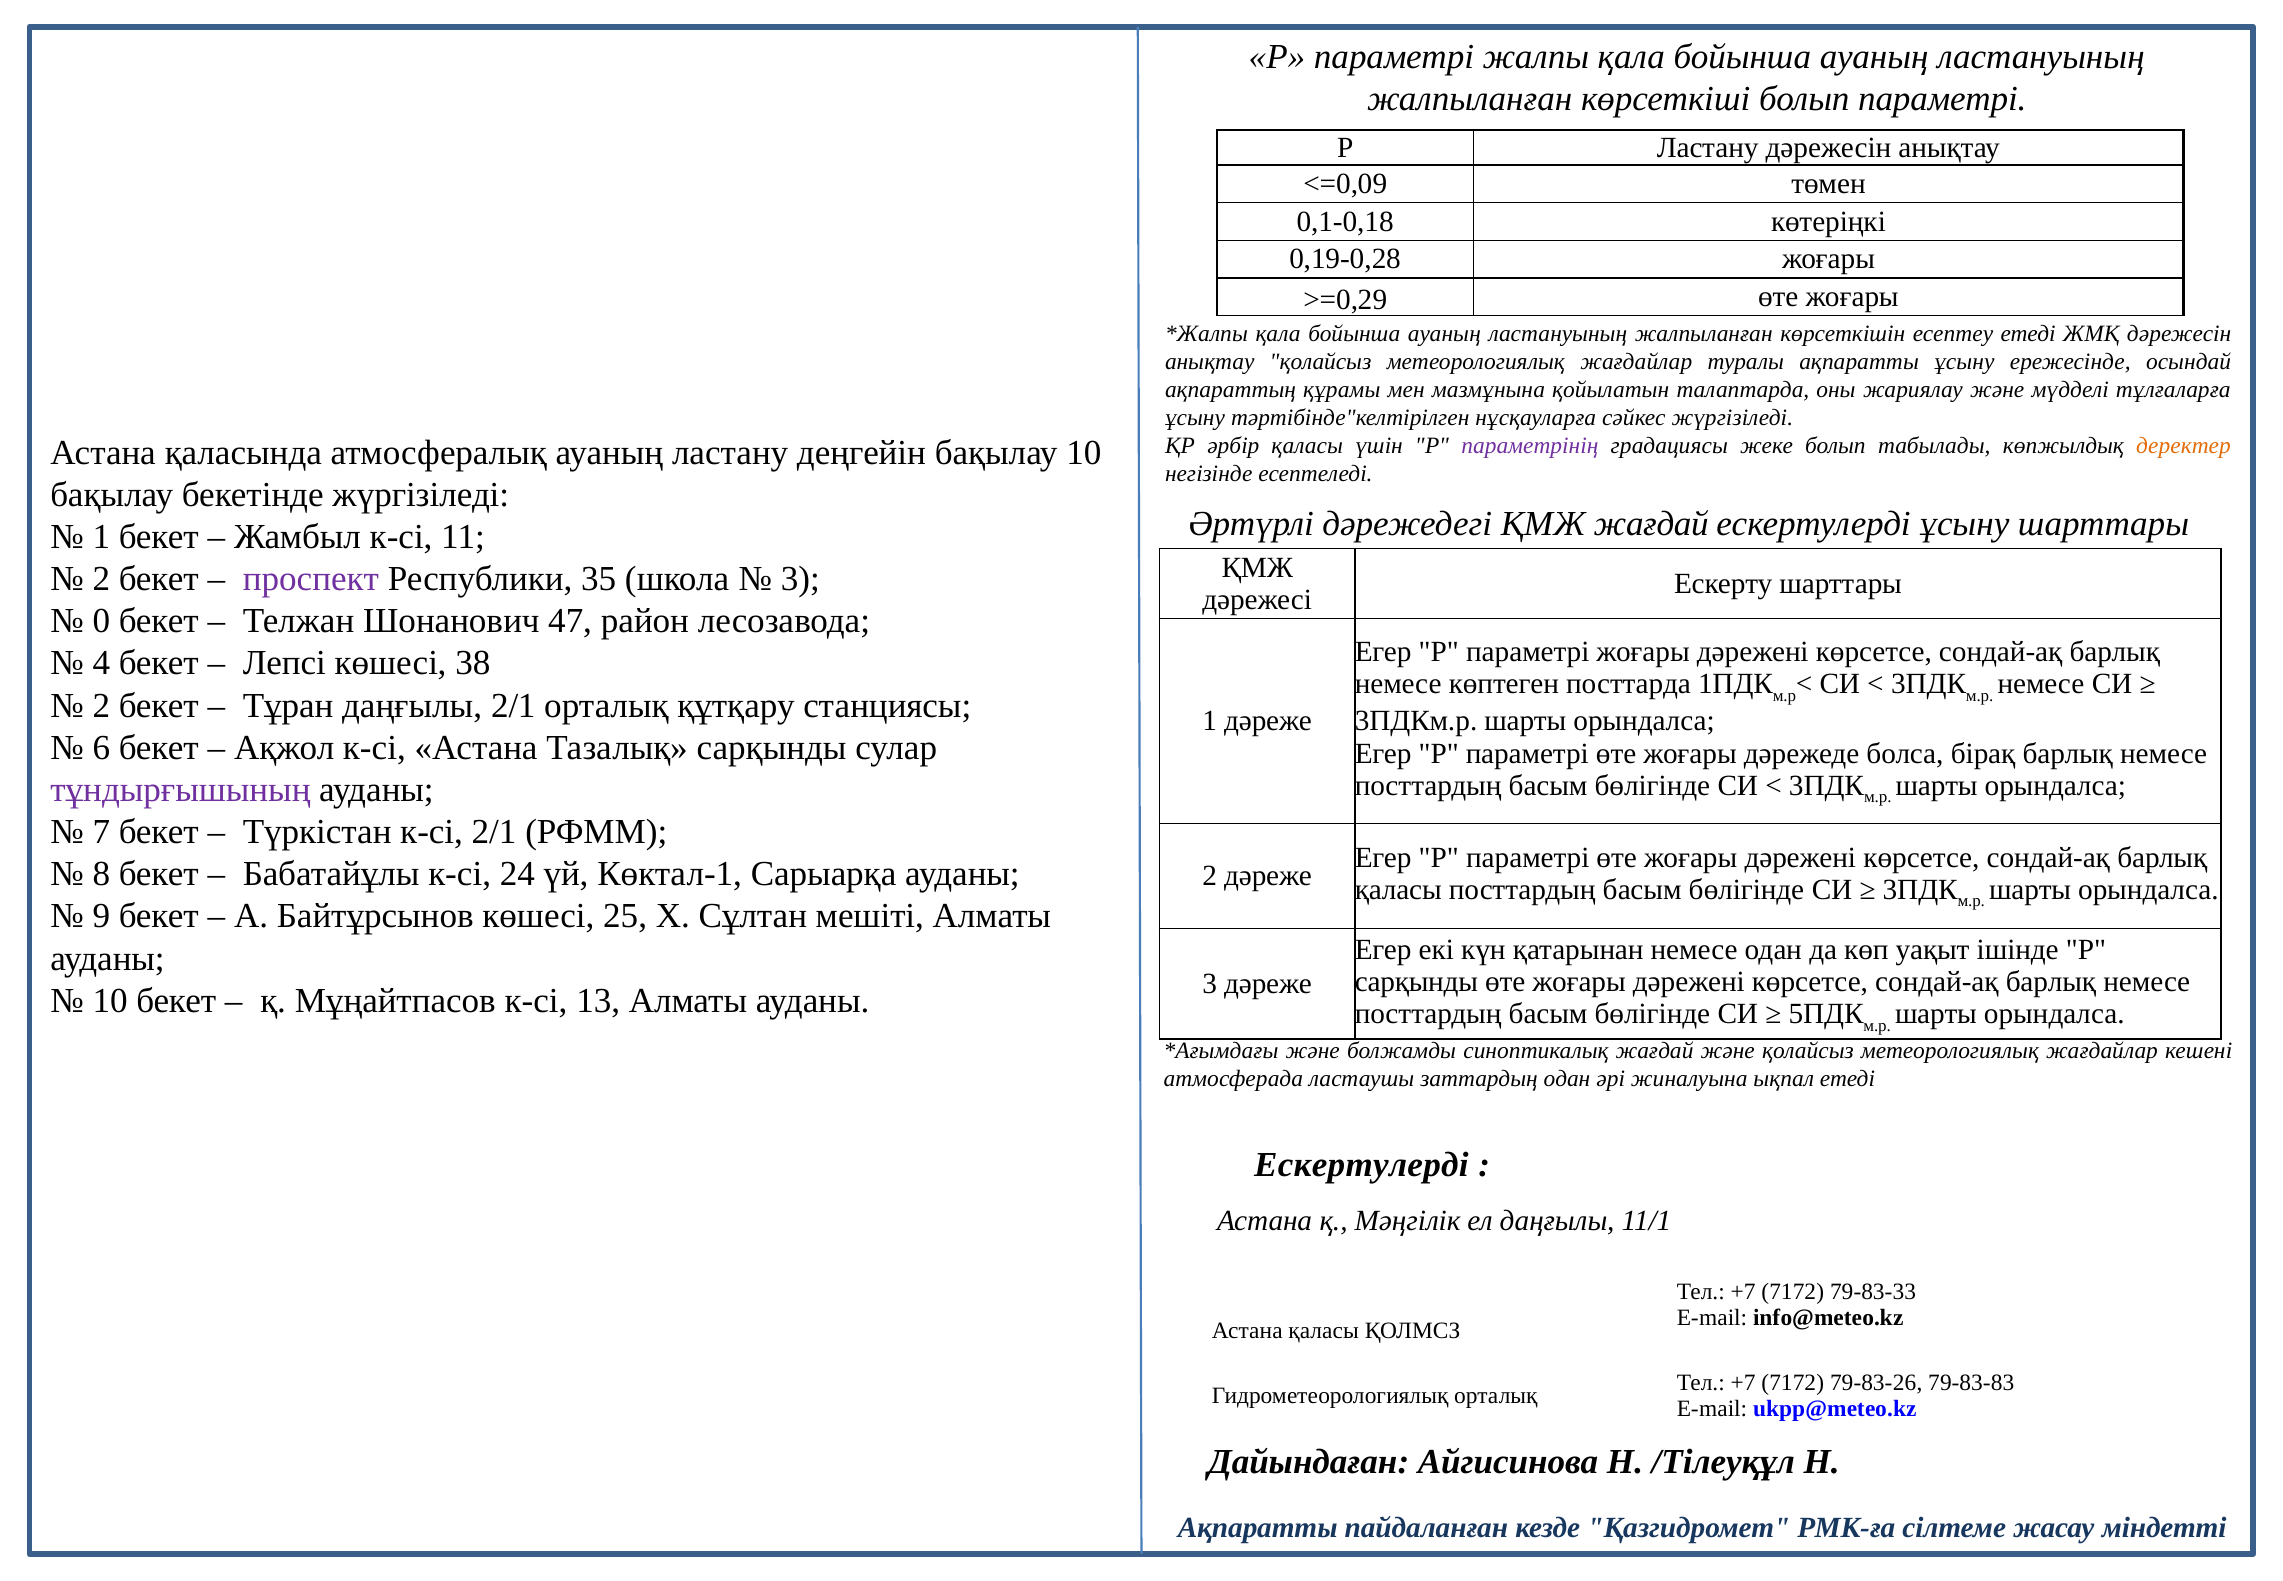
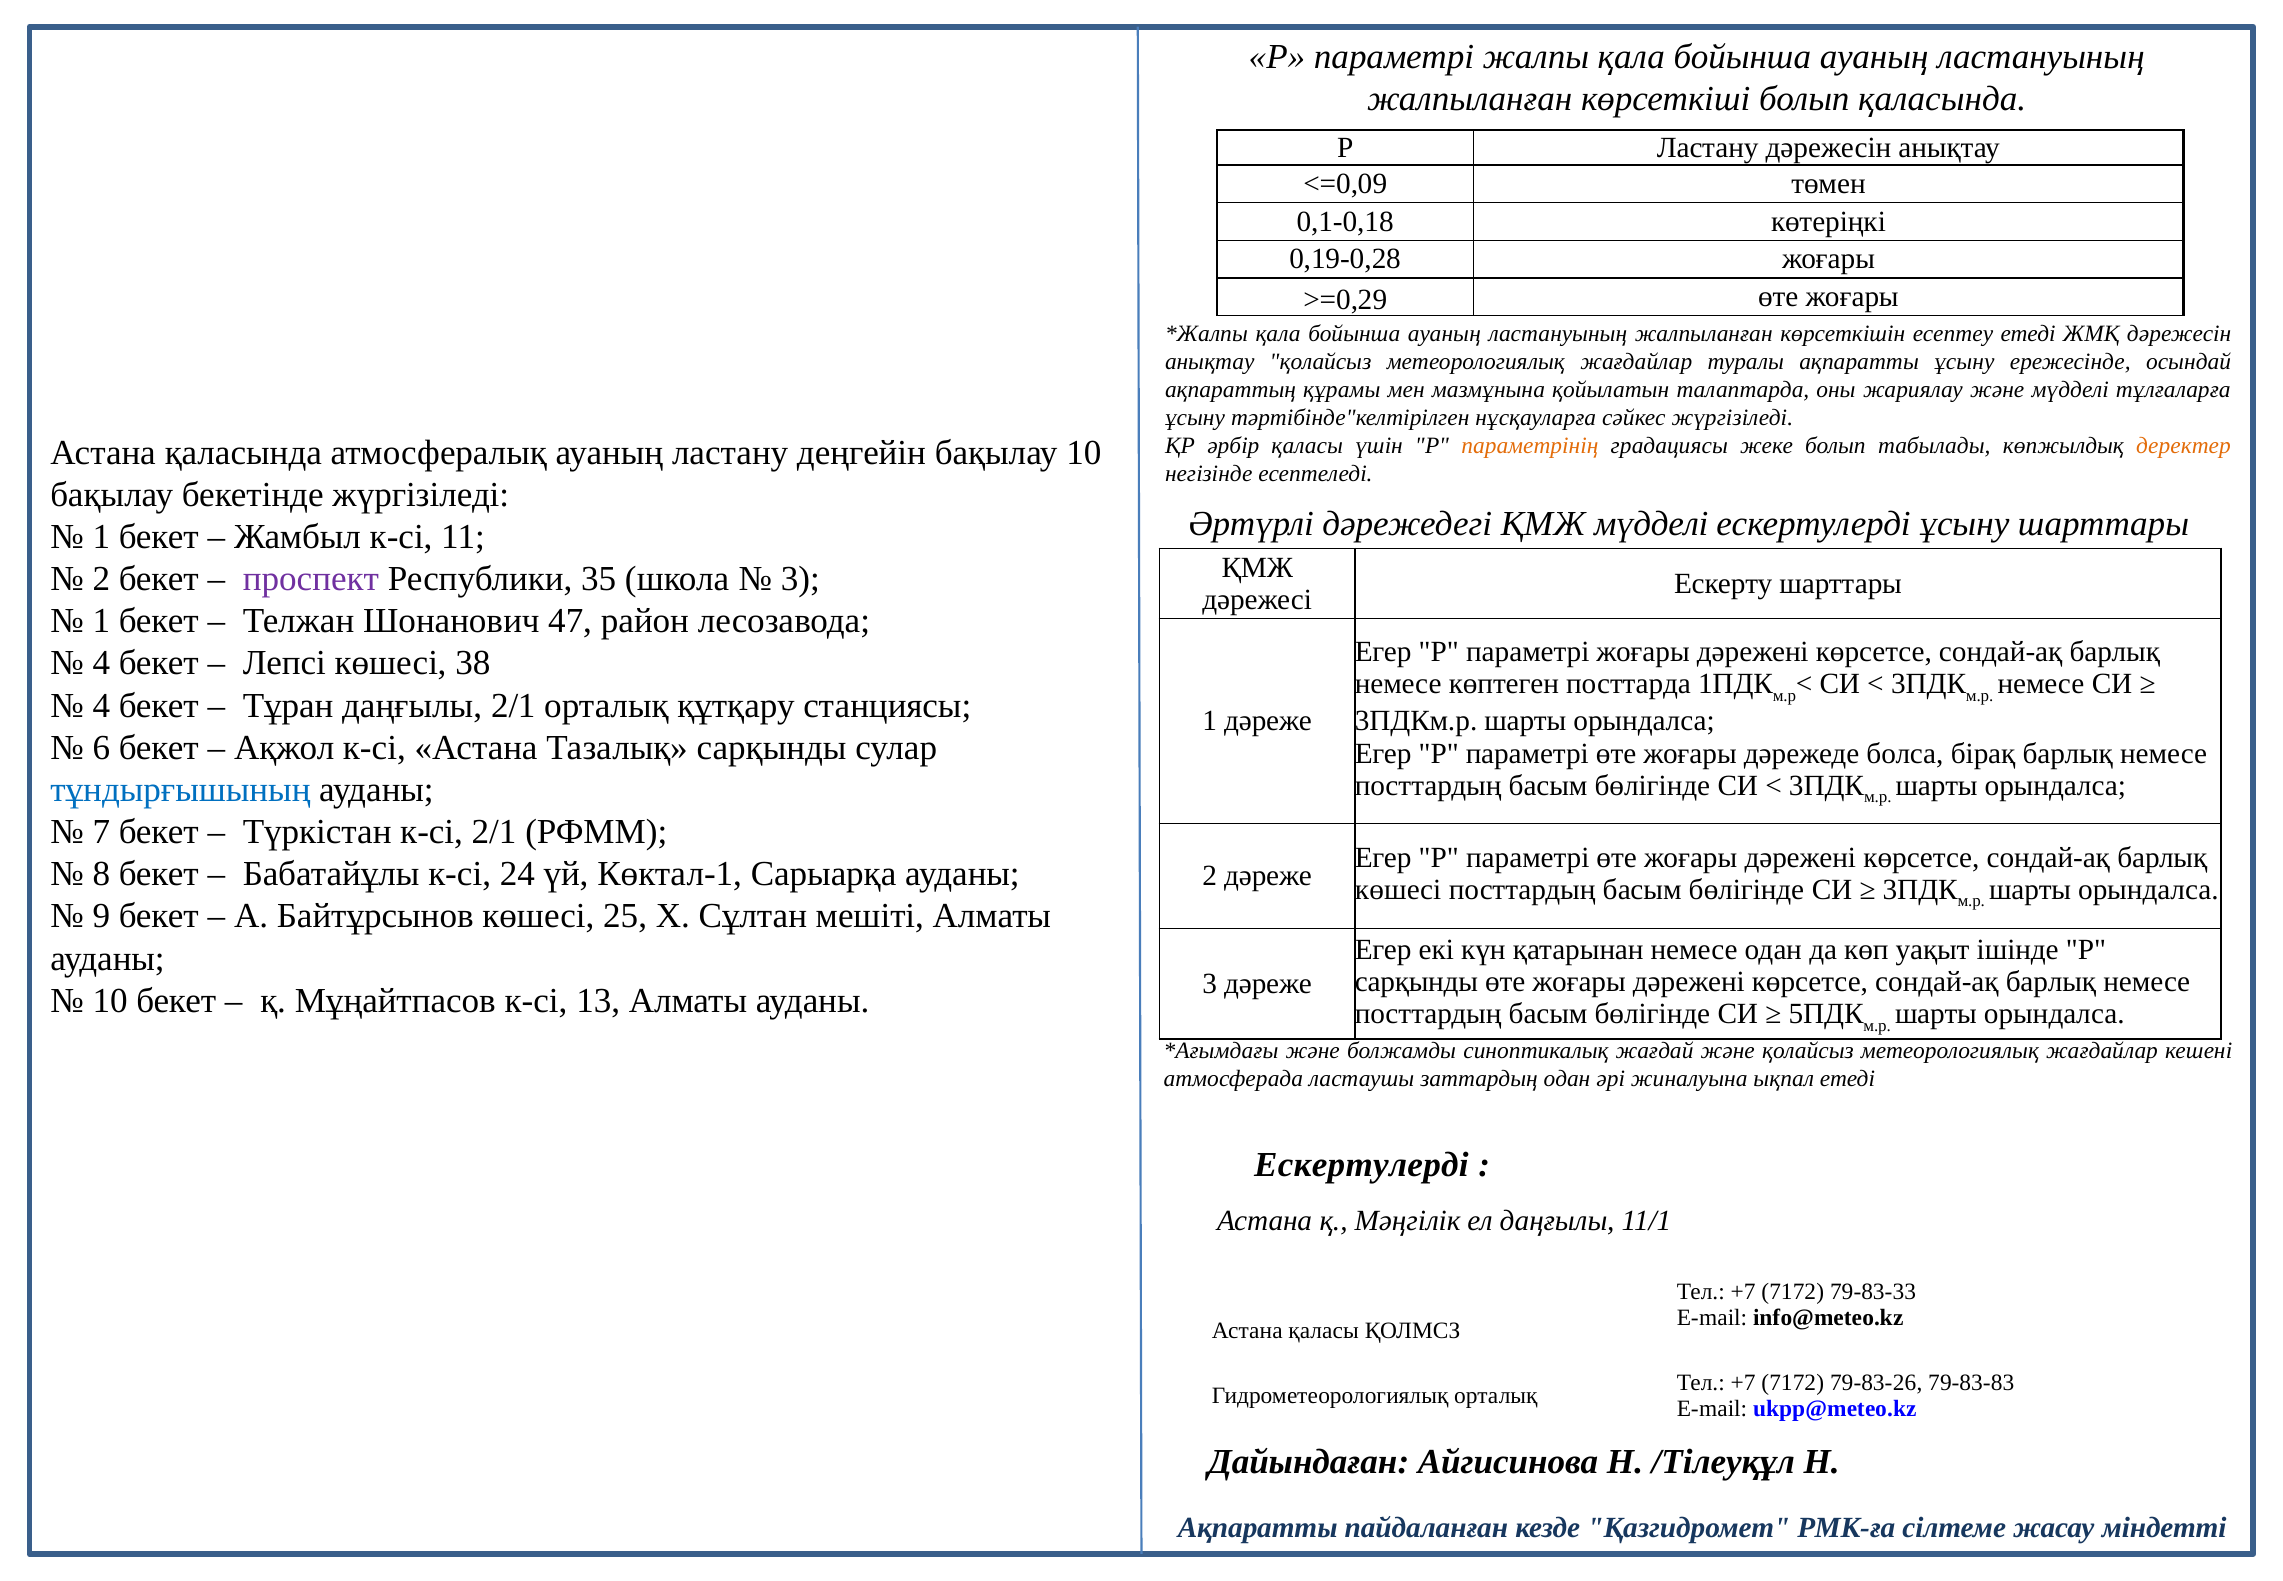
болып параметрі: параметрі -> қаласында (1942, 99)
параметрінің colour: purple -> orange (1530, 446)
ҚМЖ жағдай: жағдай -> мүдделі (1651, 524)
0: 0 -> 1 (101, 621)
2: 2 -> 4 (101, 705)
тұндырғышының colour: purple -> blue (180, 790)
қаласы: қаласы -> көшесі (1398, 890)
